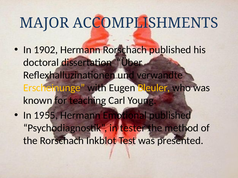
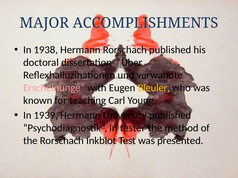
1902: 1902 -> 1938 (46, 50)
Erscheinunge colour: yellow -> pink (54, 88)
1955: 1955 -> 1939 (46, 116)
Emotional: Emotional -> University (125, 116)
